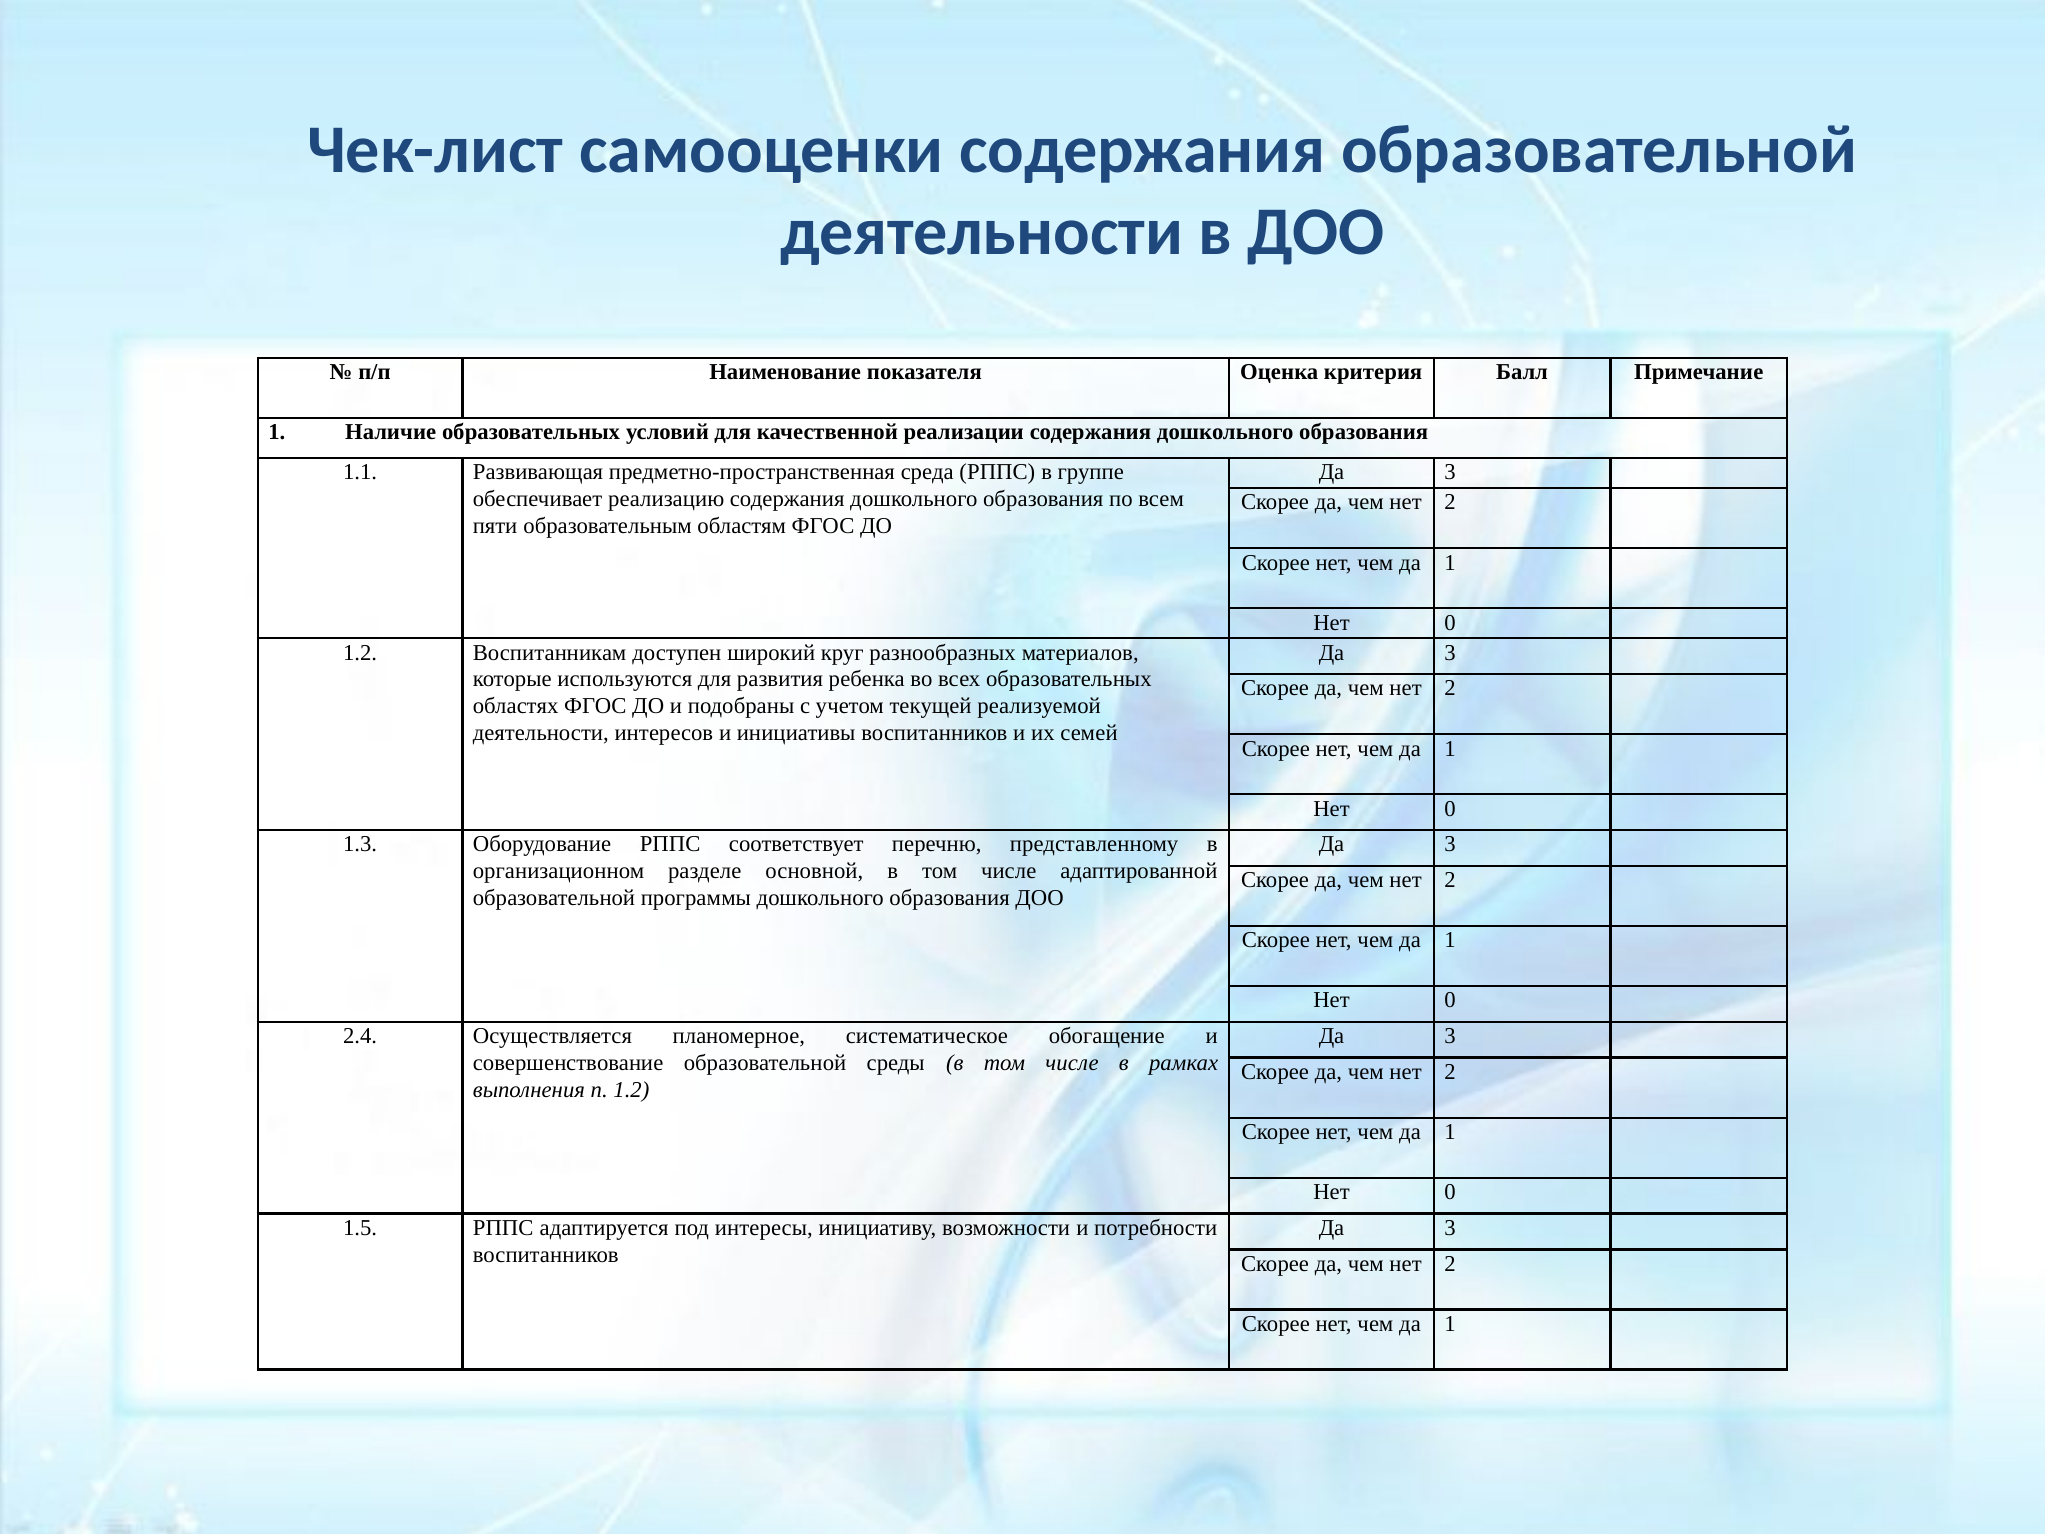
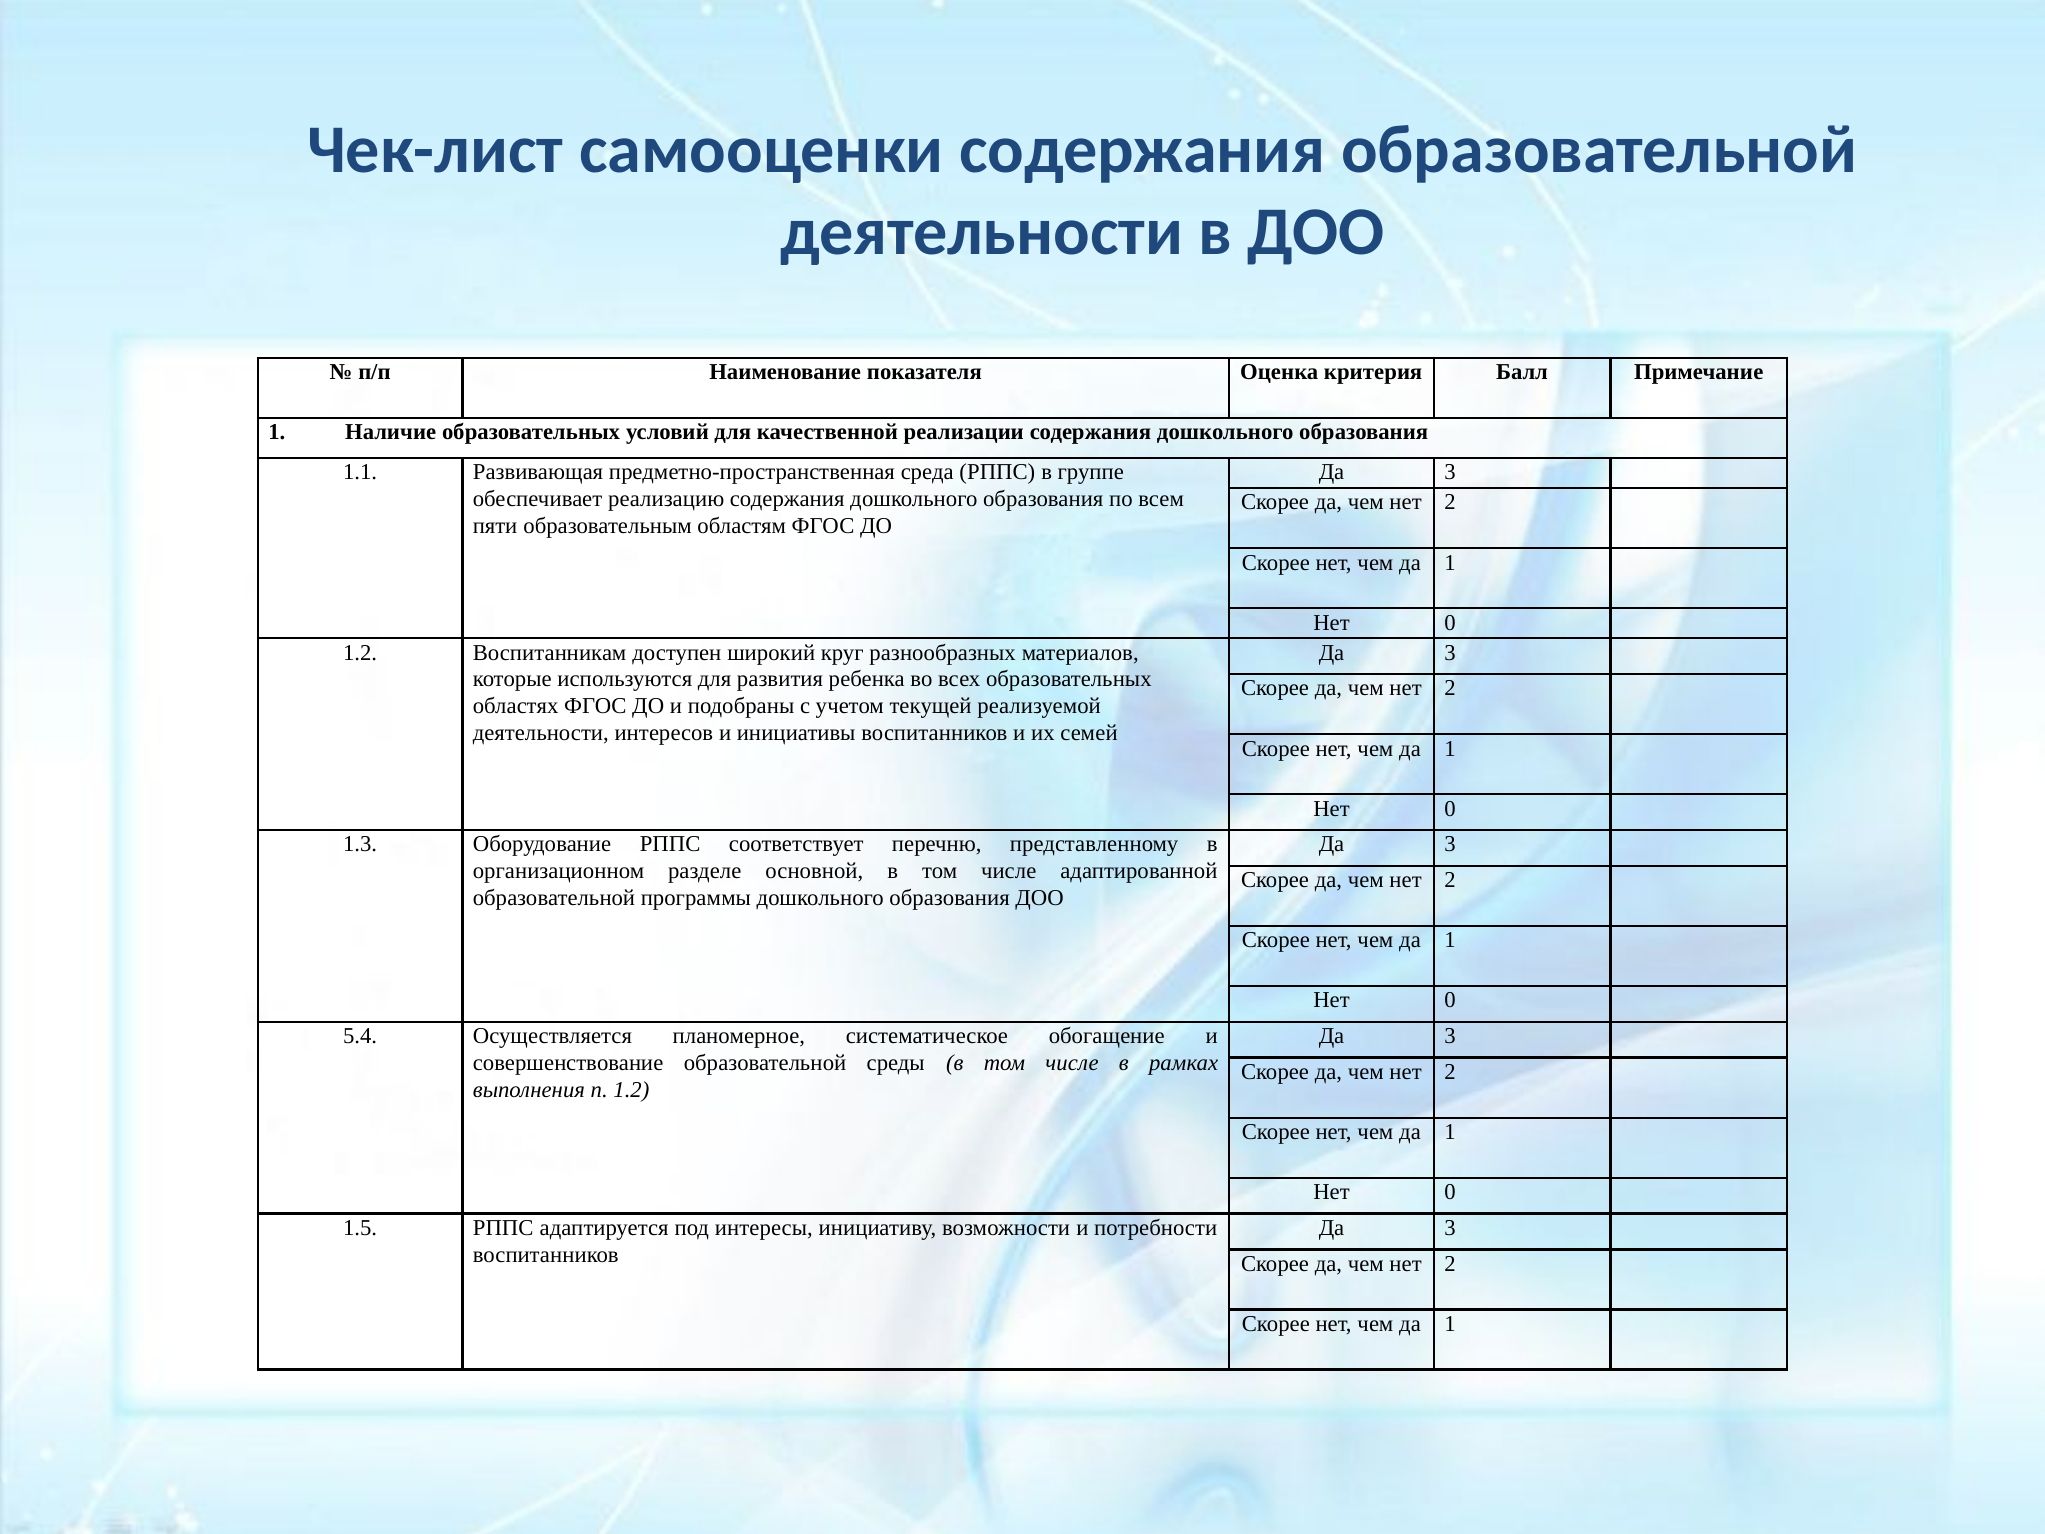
2.4: 2.4 -> 5.4 (360, 1036)
